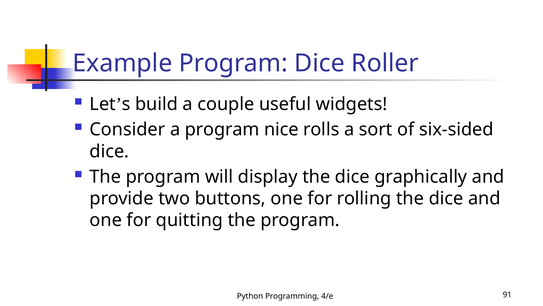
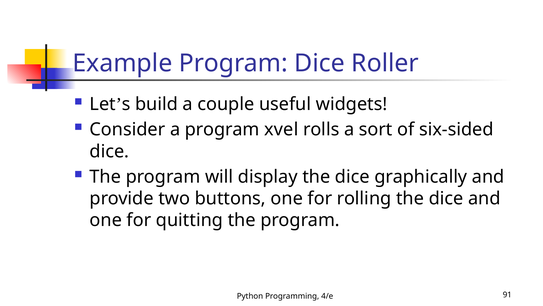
nice: nice -> xvel (281, 129)
